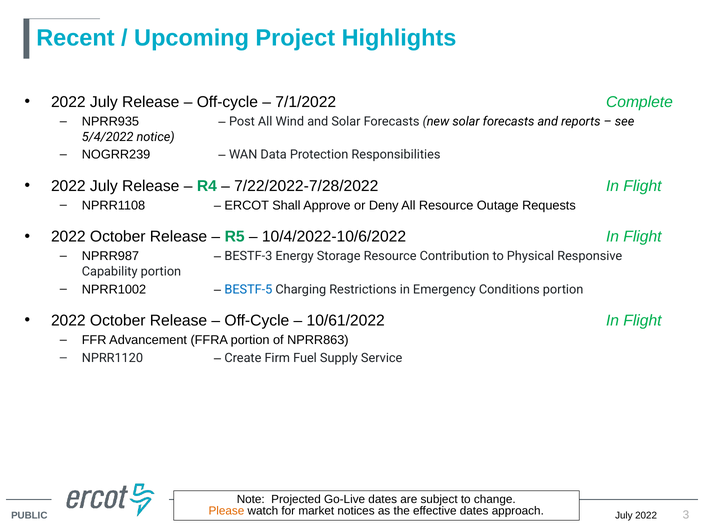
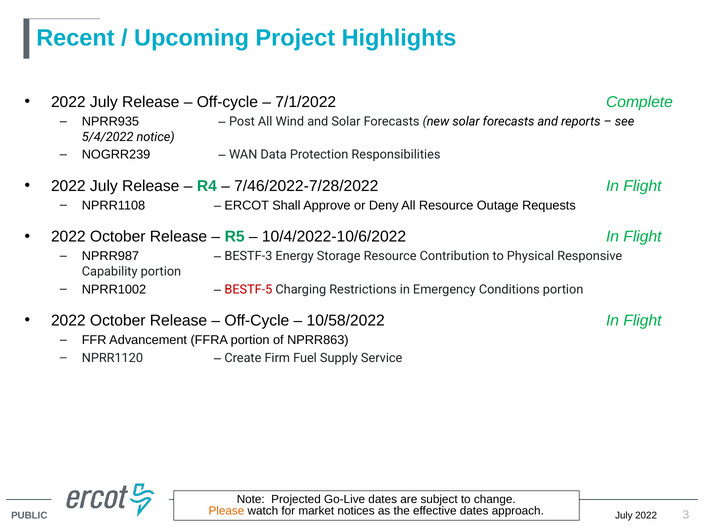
7/22/2022-7/28/2022: 7/22/2022-7/28/2022 -> 7/46/2022-7/28/2022 (306, 186)
BESTF-5 colour: blue -> red (248, 289)
10/61/2022: 10/61/2022 -> 10/58/2022 (346, 320)
